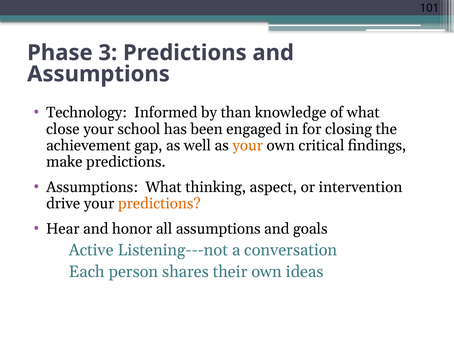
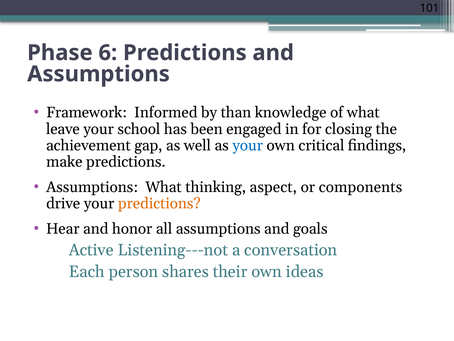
3: 3 -> 6 (108, 53)
Technology: Technology -> Framework (86, 112)
close: close -> leave (63, 129)
your colour: orange -> blue (248, 145)
intervention: intervention -> components (361, 187)
